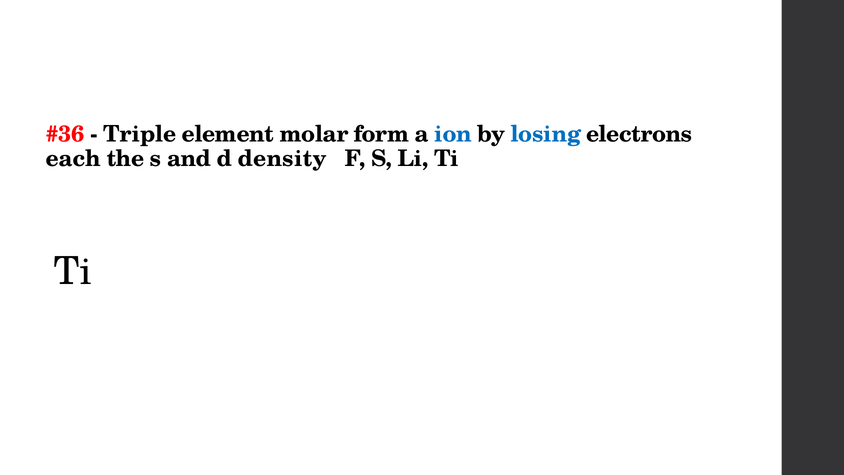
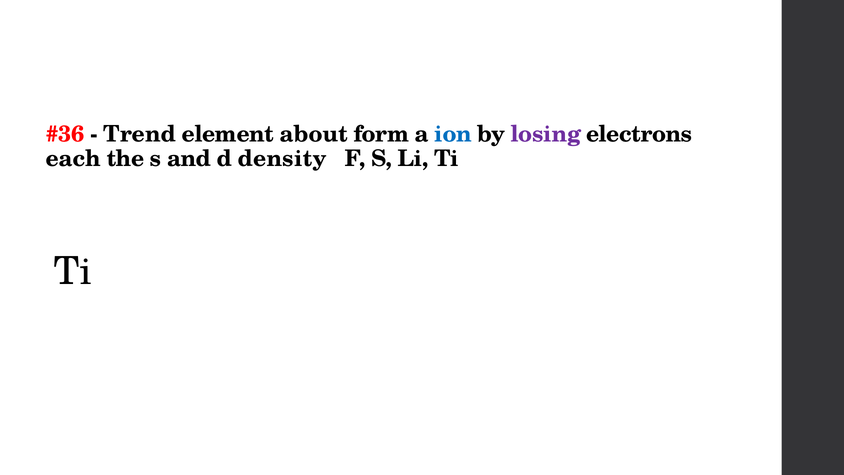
Triple: Triple -> Trend (140, 134)
molar: molar -> about (314, 134)
losing colour: blue -> purple (546, 134)
